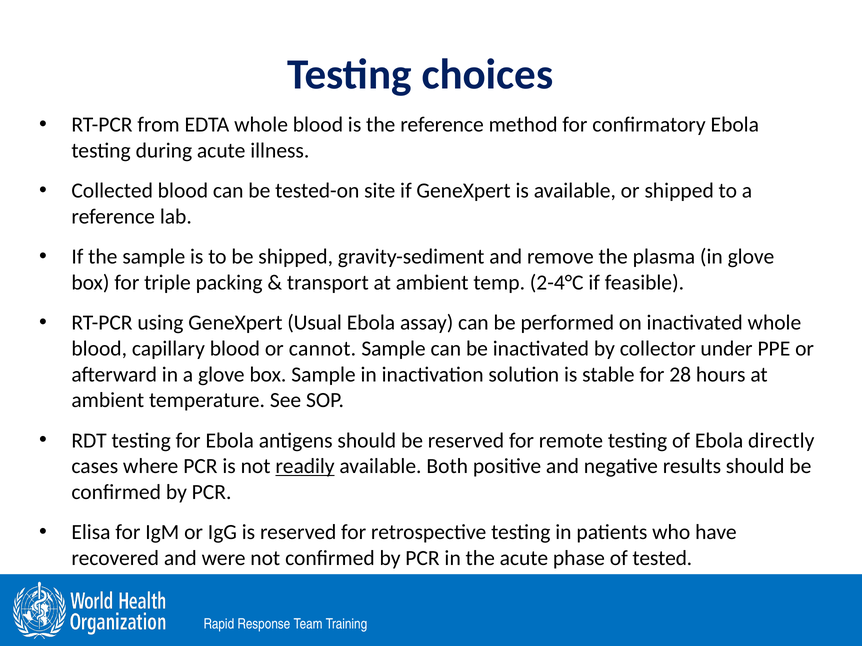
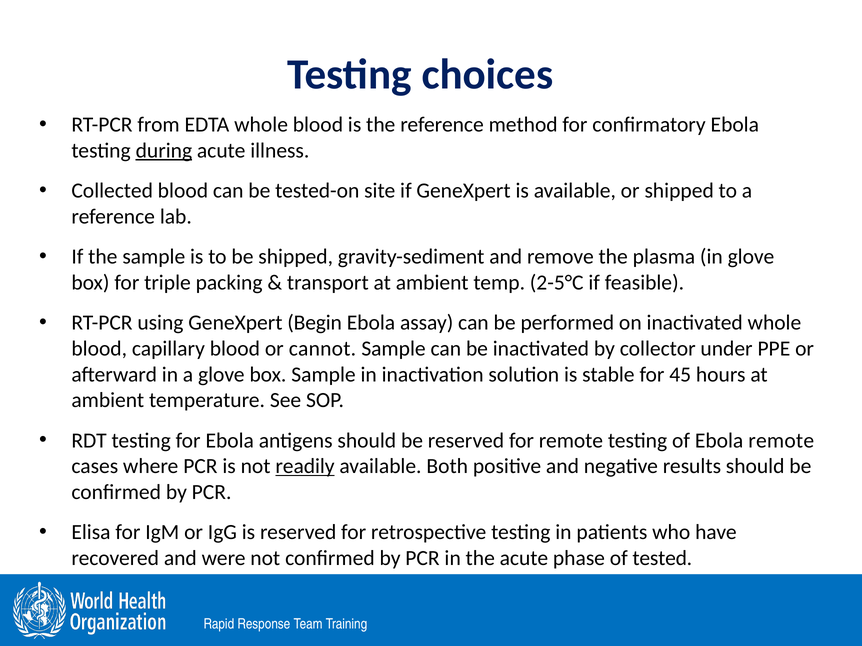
during underline: none -> present (164, 151)
2-4°C: 2-4°C -> 2-5°C (557, 283)
Usual: Usual -> Begin (315, 323)
28: 28 -> 45 (680, 375)
Ebola directly: directly -> remote (781, 441)
